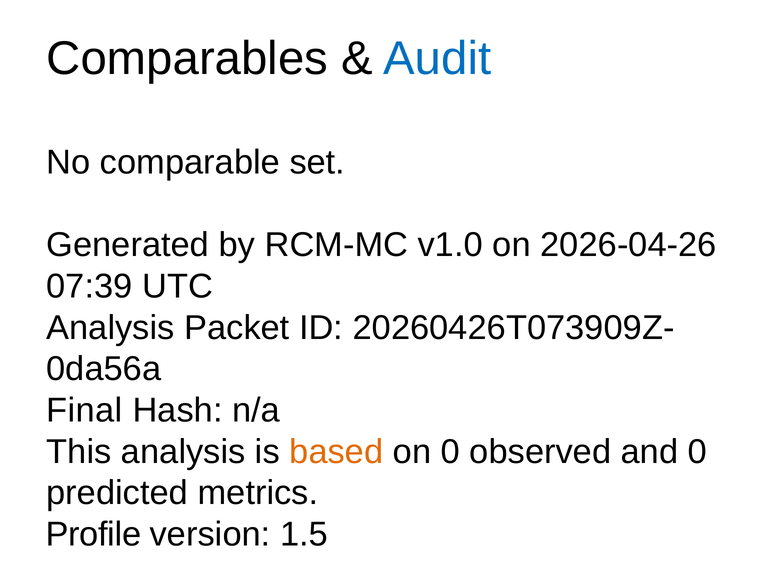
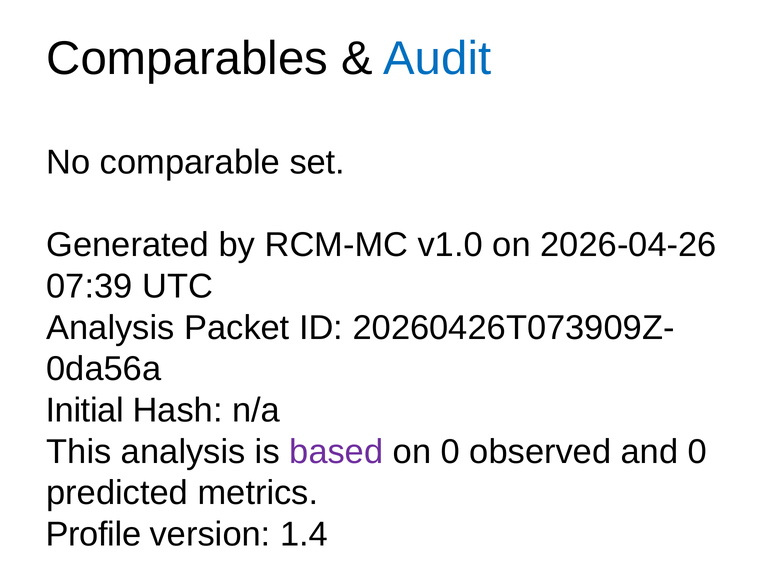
Final: Final -> Initial (85, 411)
based colour: orange -> purple (336, 452)
1.5: 1.5 -> 1.4 (304, 535)
